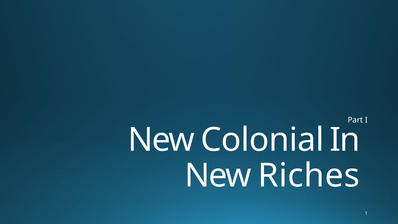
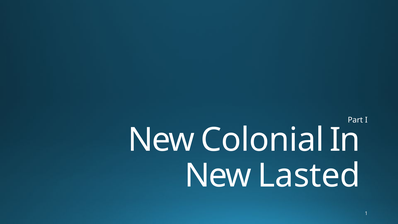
Riches: Riches -> Lasted (309, 176)
